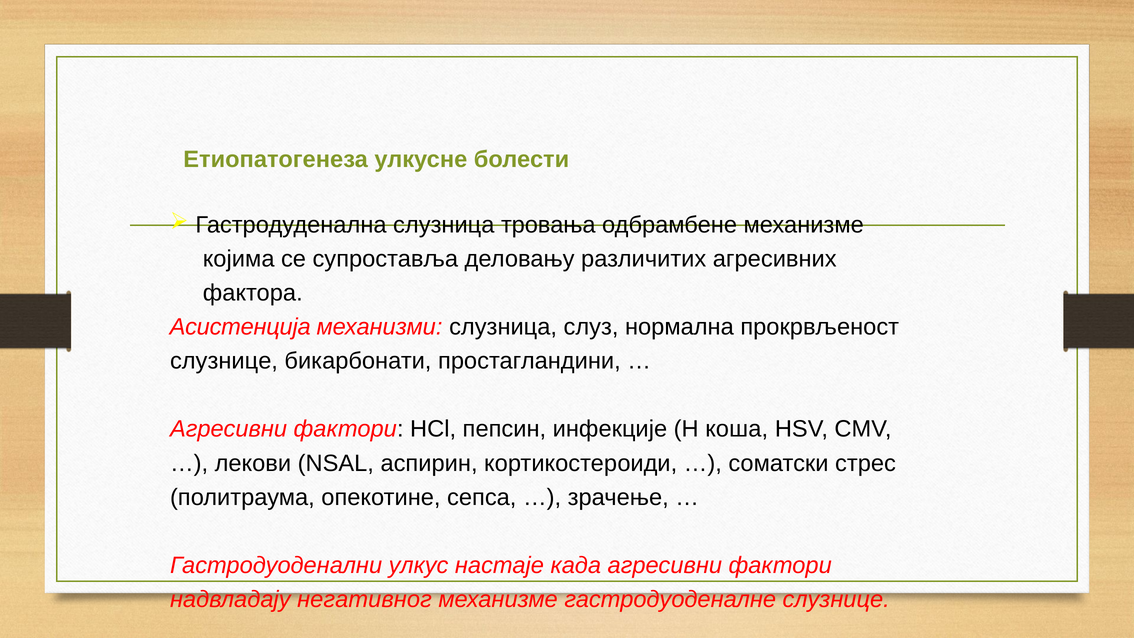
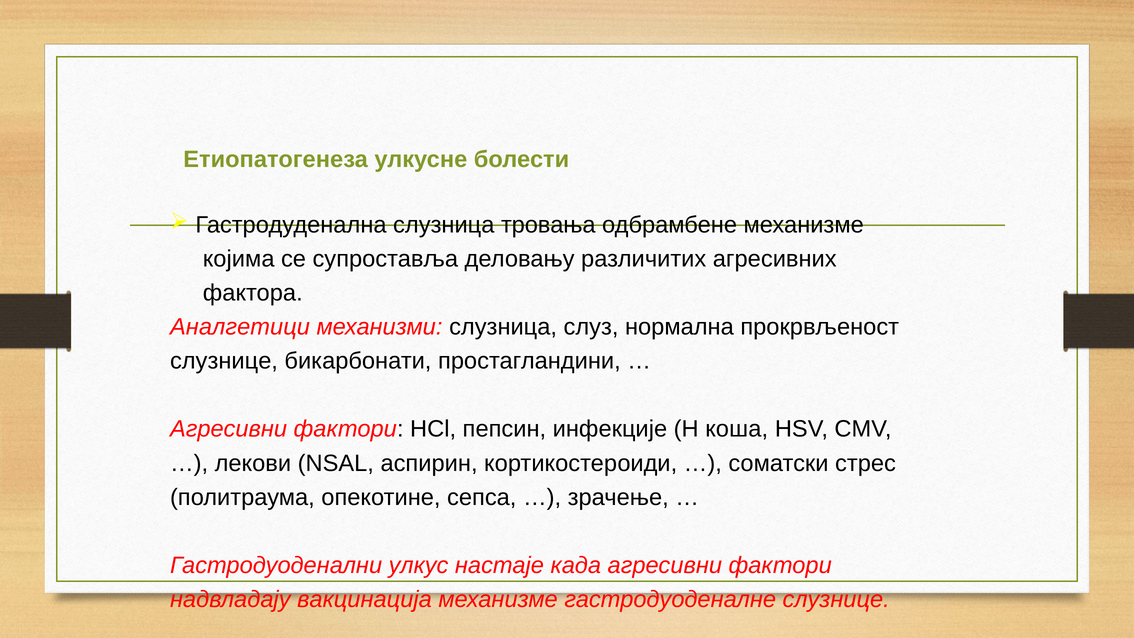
Асистенција: Асистенција -> Аналгетици (240, 327)
негативног: негативног -> вакцинација (365, 599)
